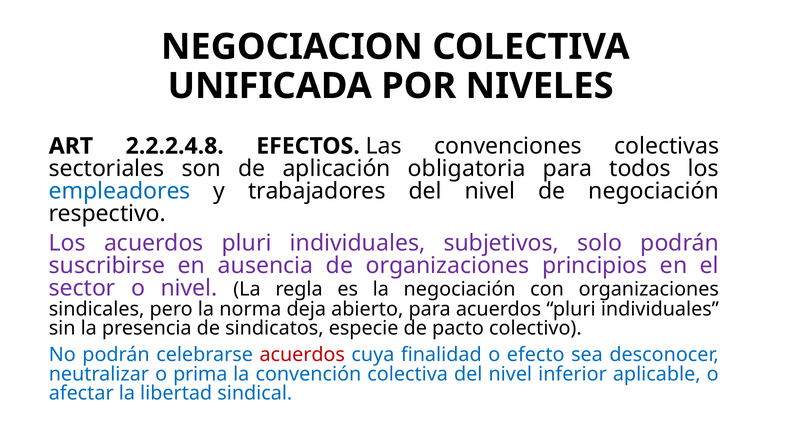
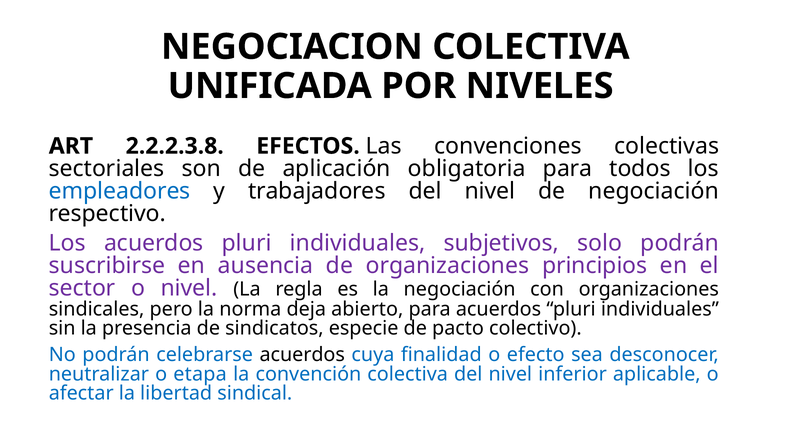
2.2.2.4.8: 2.2.2.4.8 -> 2.2.2.3.8 (175, 146)
acuerdos colour: red -> black (302, 355)
prima: prima -> etapa (200, 374)
